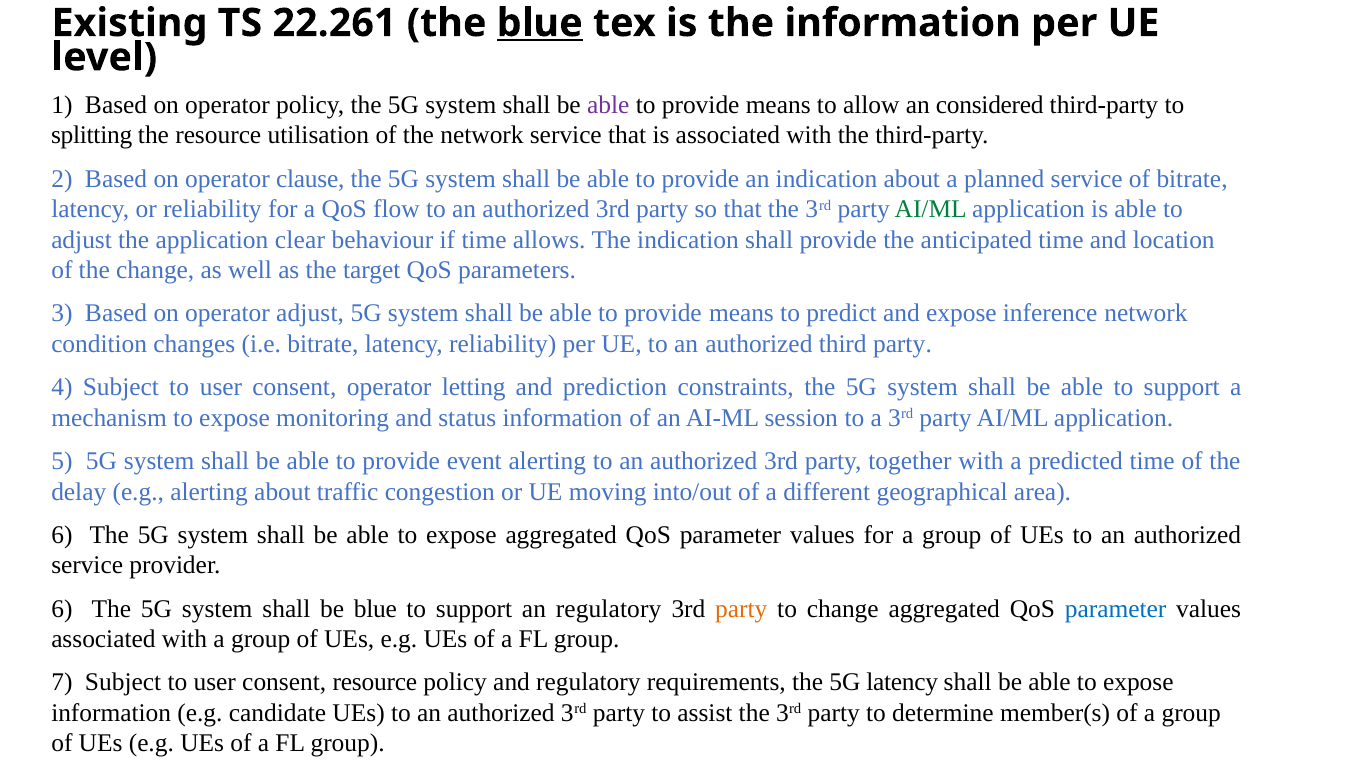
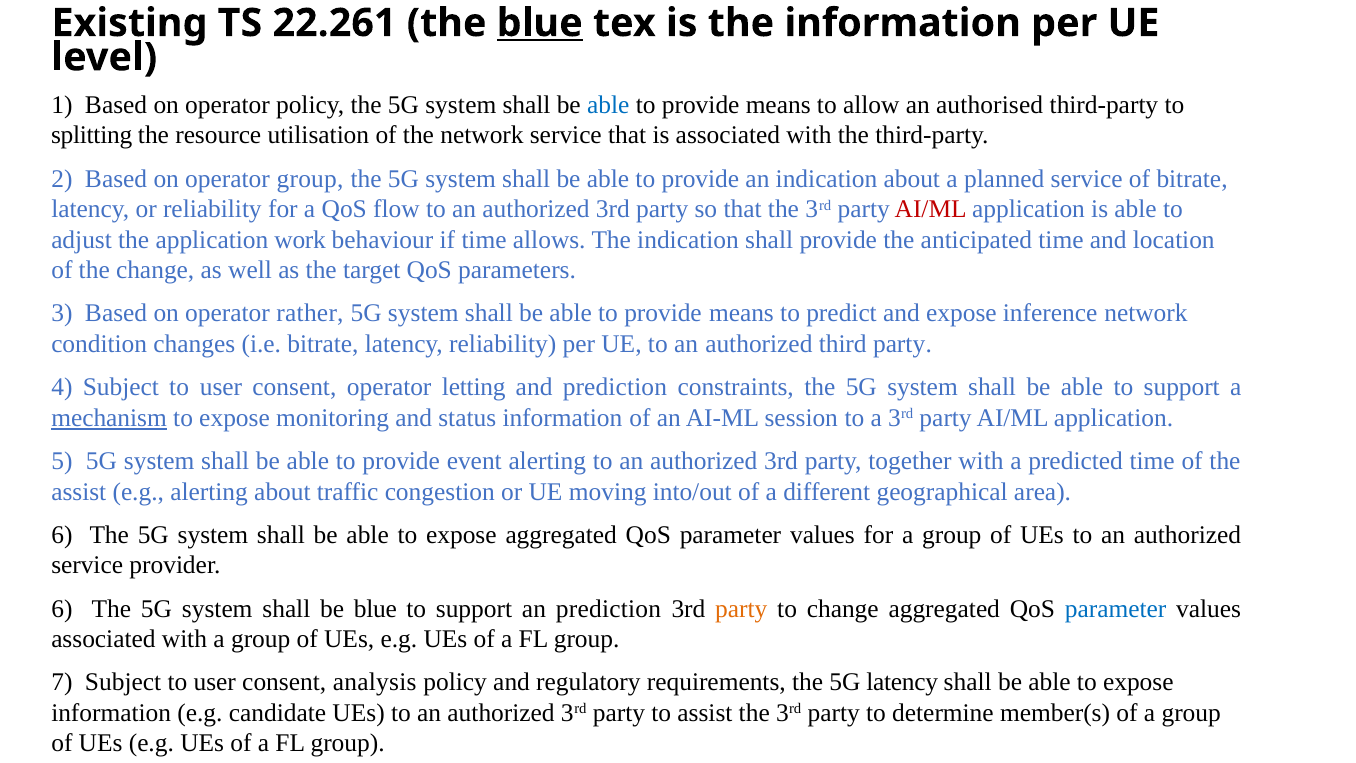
able colour: purple -> blue (608, 105)
considered: considered -> authorised (990, 105)
operator clause: clause -> group (310, 179)
AI/ML colour: green -> red (931, 209)
clear: clear -> work (300, 240)
operator adjust: adjust -> rather (310, 313)
mechanism underline: none -> present (109, 418)
delay: delay -> assist (79, 491)
an regulatory: regulatory -> prediction (609, 608)
consent resource: resource -> analysis (375, 682)
